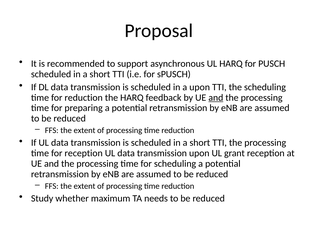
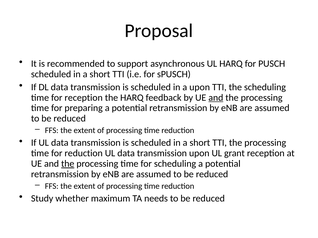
for reduction: reduction -> reception (84, 98)
for reception: reception -> reduction (84, 154)
the underline: none -> present (68, 164)
